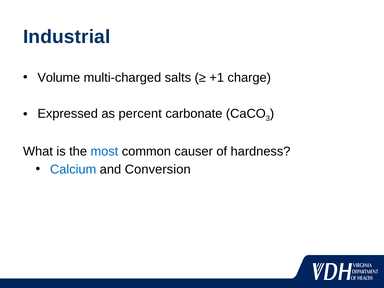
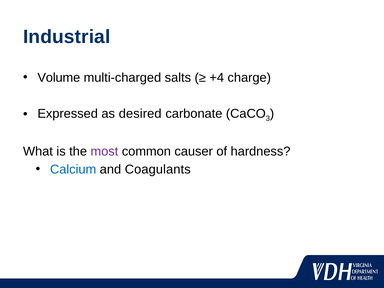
+1: +1 -> +4 (217, 78)
percent: percent -> desired (140, 114)
most colour: blue -> purple (104, 151)
Conversion: Conversion -> Coagulants (158, 169)
